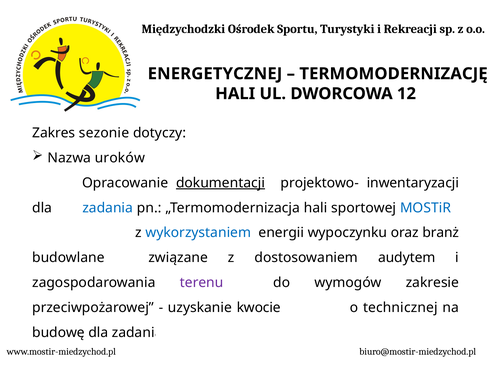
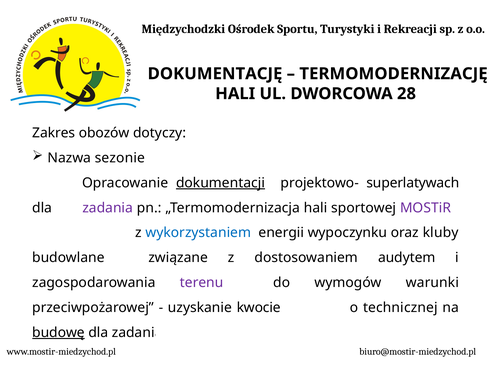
ENERGETYCZNEJ: ENERGETYCZNEJ -> DOKUMENTACJĘ (215, 74)
12: 12 -> 28 (406, 94)
sezonie: sezonie -> obozów (104, 133)
uroków: uroków -> sezonie (120, 158)
inwentaryzacji: inwentaryzacji -> superlatywach (413, 183)
zadania colour: blue -> purple (108, 208)
MOSTiR colour: blue -> purple (426, 208)
branż: branż -> kluby (441, 233)
zakresie: zakresie -> warunki (432, 283)
budowę underline: none -> present (58, 333)
